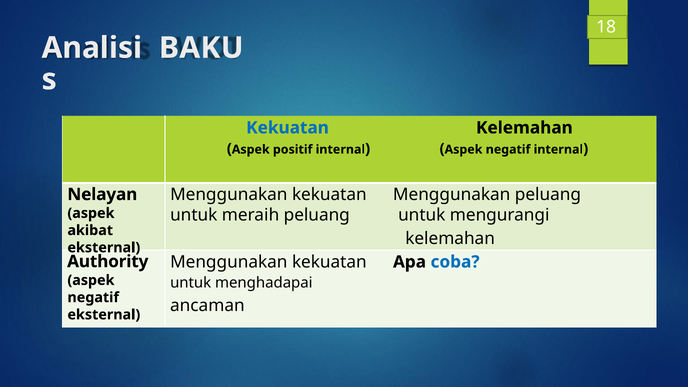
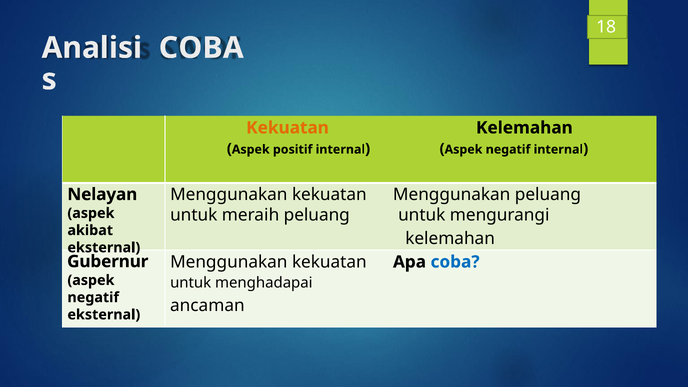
BAKU: BAKU -> COBA (201, 48)
Kekuatan colour: blue -> orange (288, 128)
Authority: Authority -> Gubernur (108, 262)
